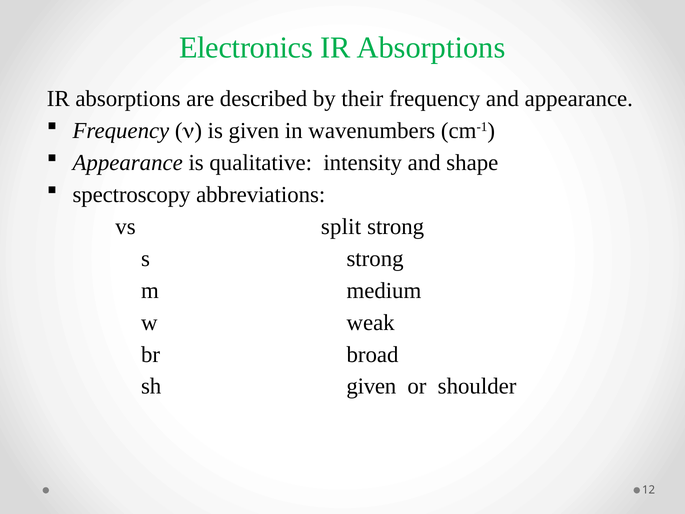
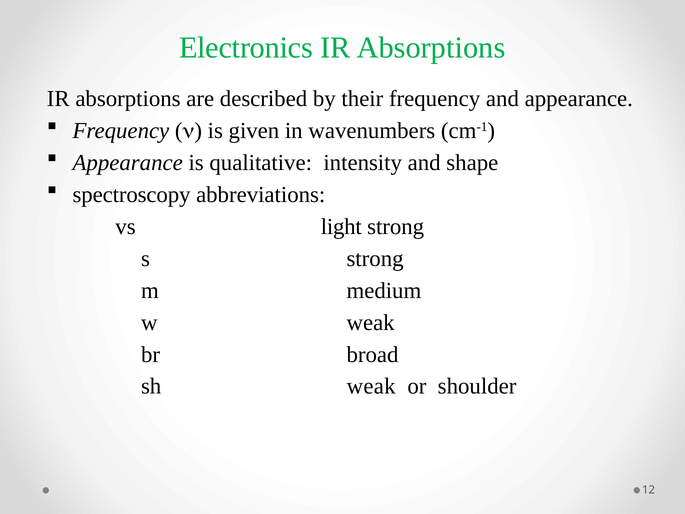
split: split -> light (341, 226)
sh given: given -> weak (371, 386)
